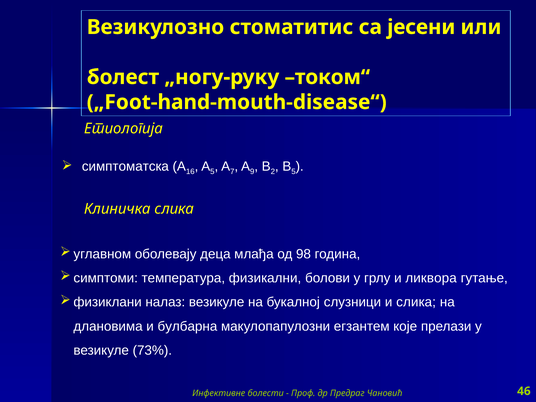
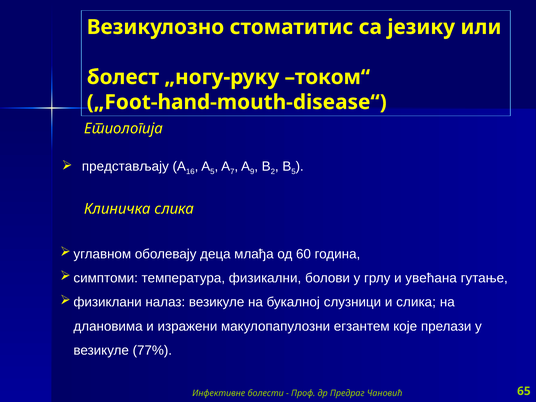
јесени: јесени -> језику (421, 27)
симптоматска: симптоматска -> представљају (125, 166)
98: 98 -> 60 (303, 254)
ликвора: ликвора -> увећана (431, 278)
булбарна: булбарна -> изражени (187, 326)
73%: 73% -> 77% (152, 350)
46: 46 -> 65 (524, 391)
